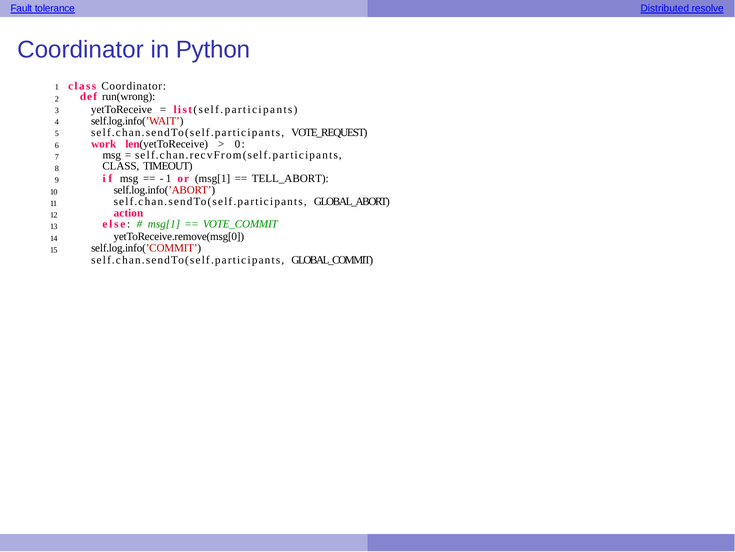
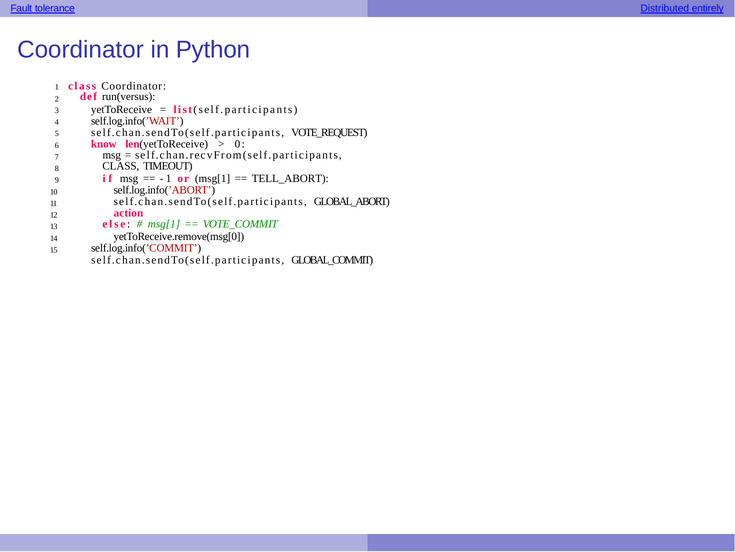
resolve: resolve -> entirely (708, 8)
run(wrong: run(wrong -> run(versus (129, 97)
work: work -> know (104, 144)
